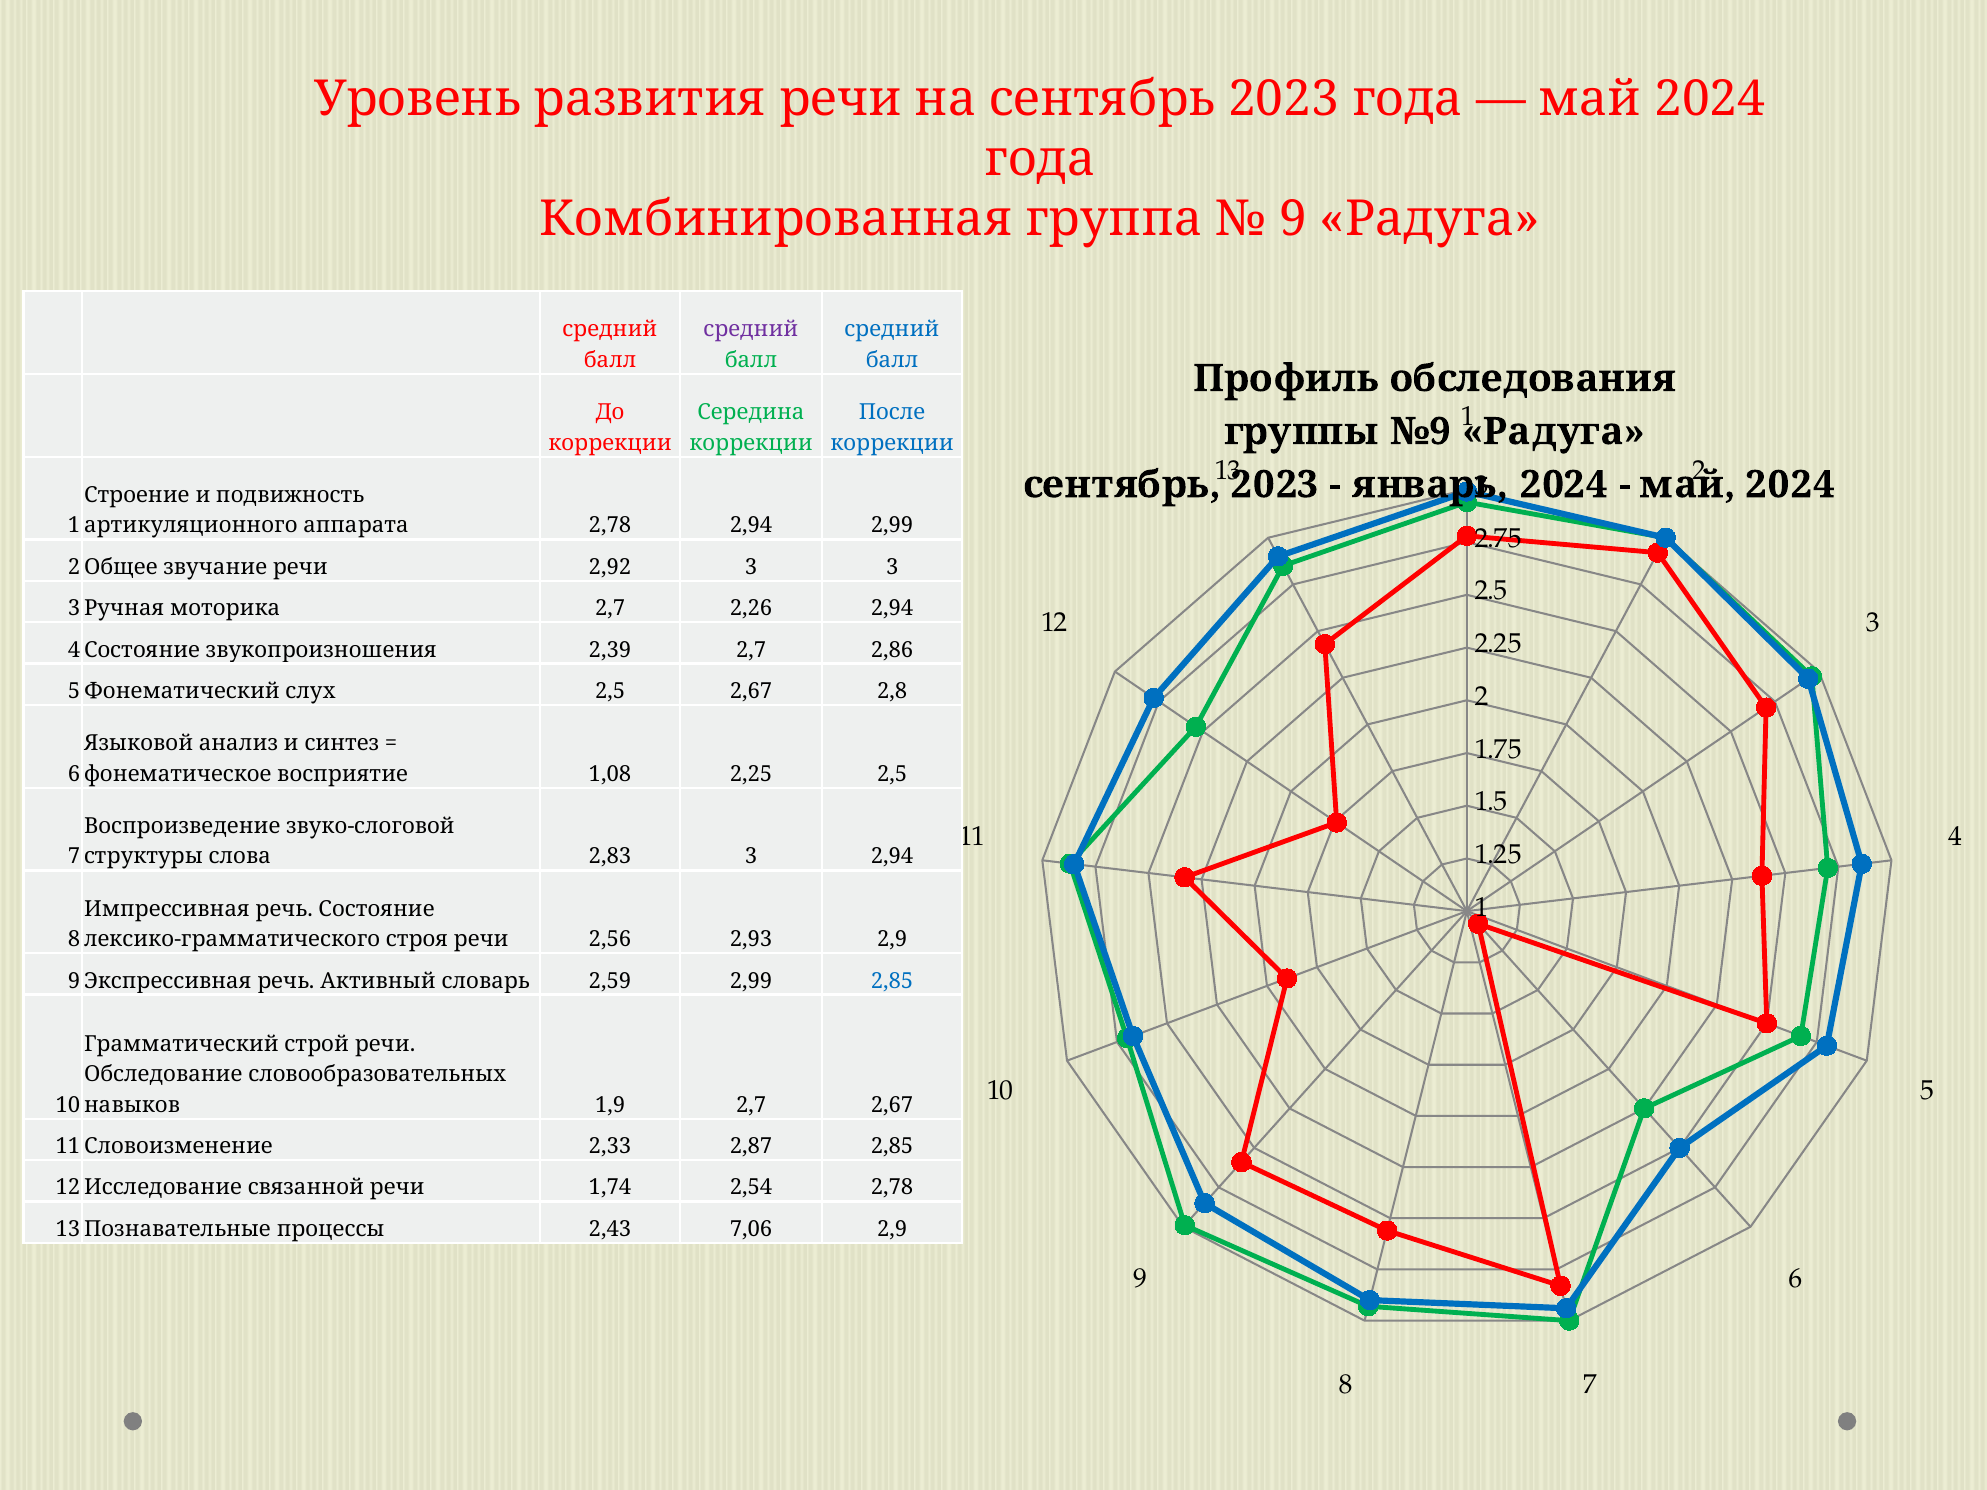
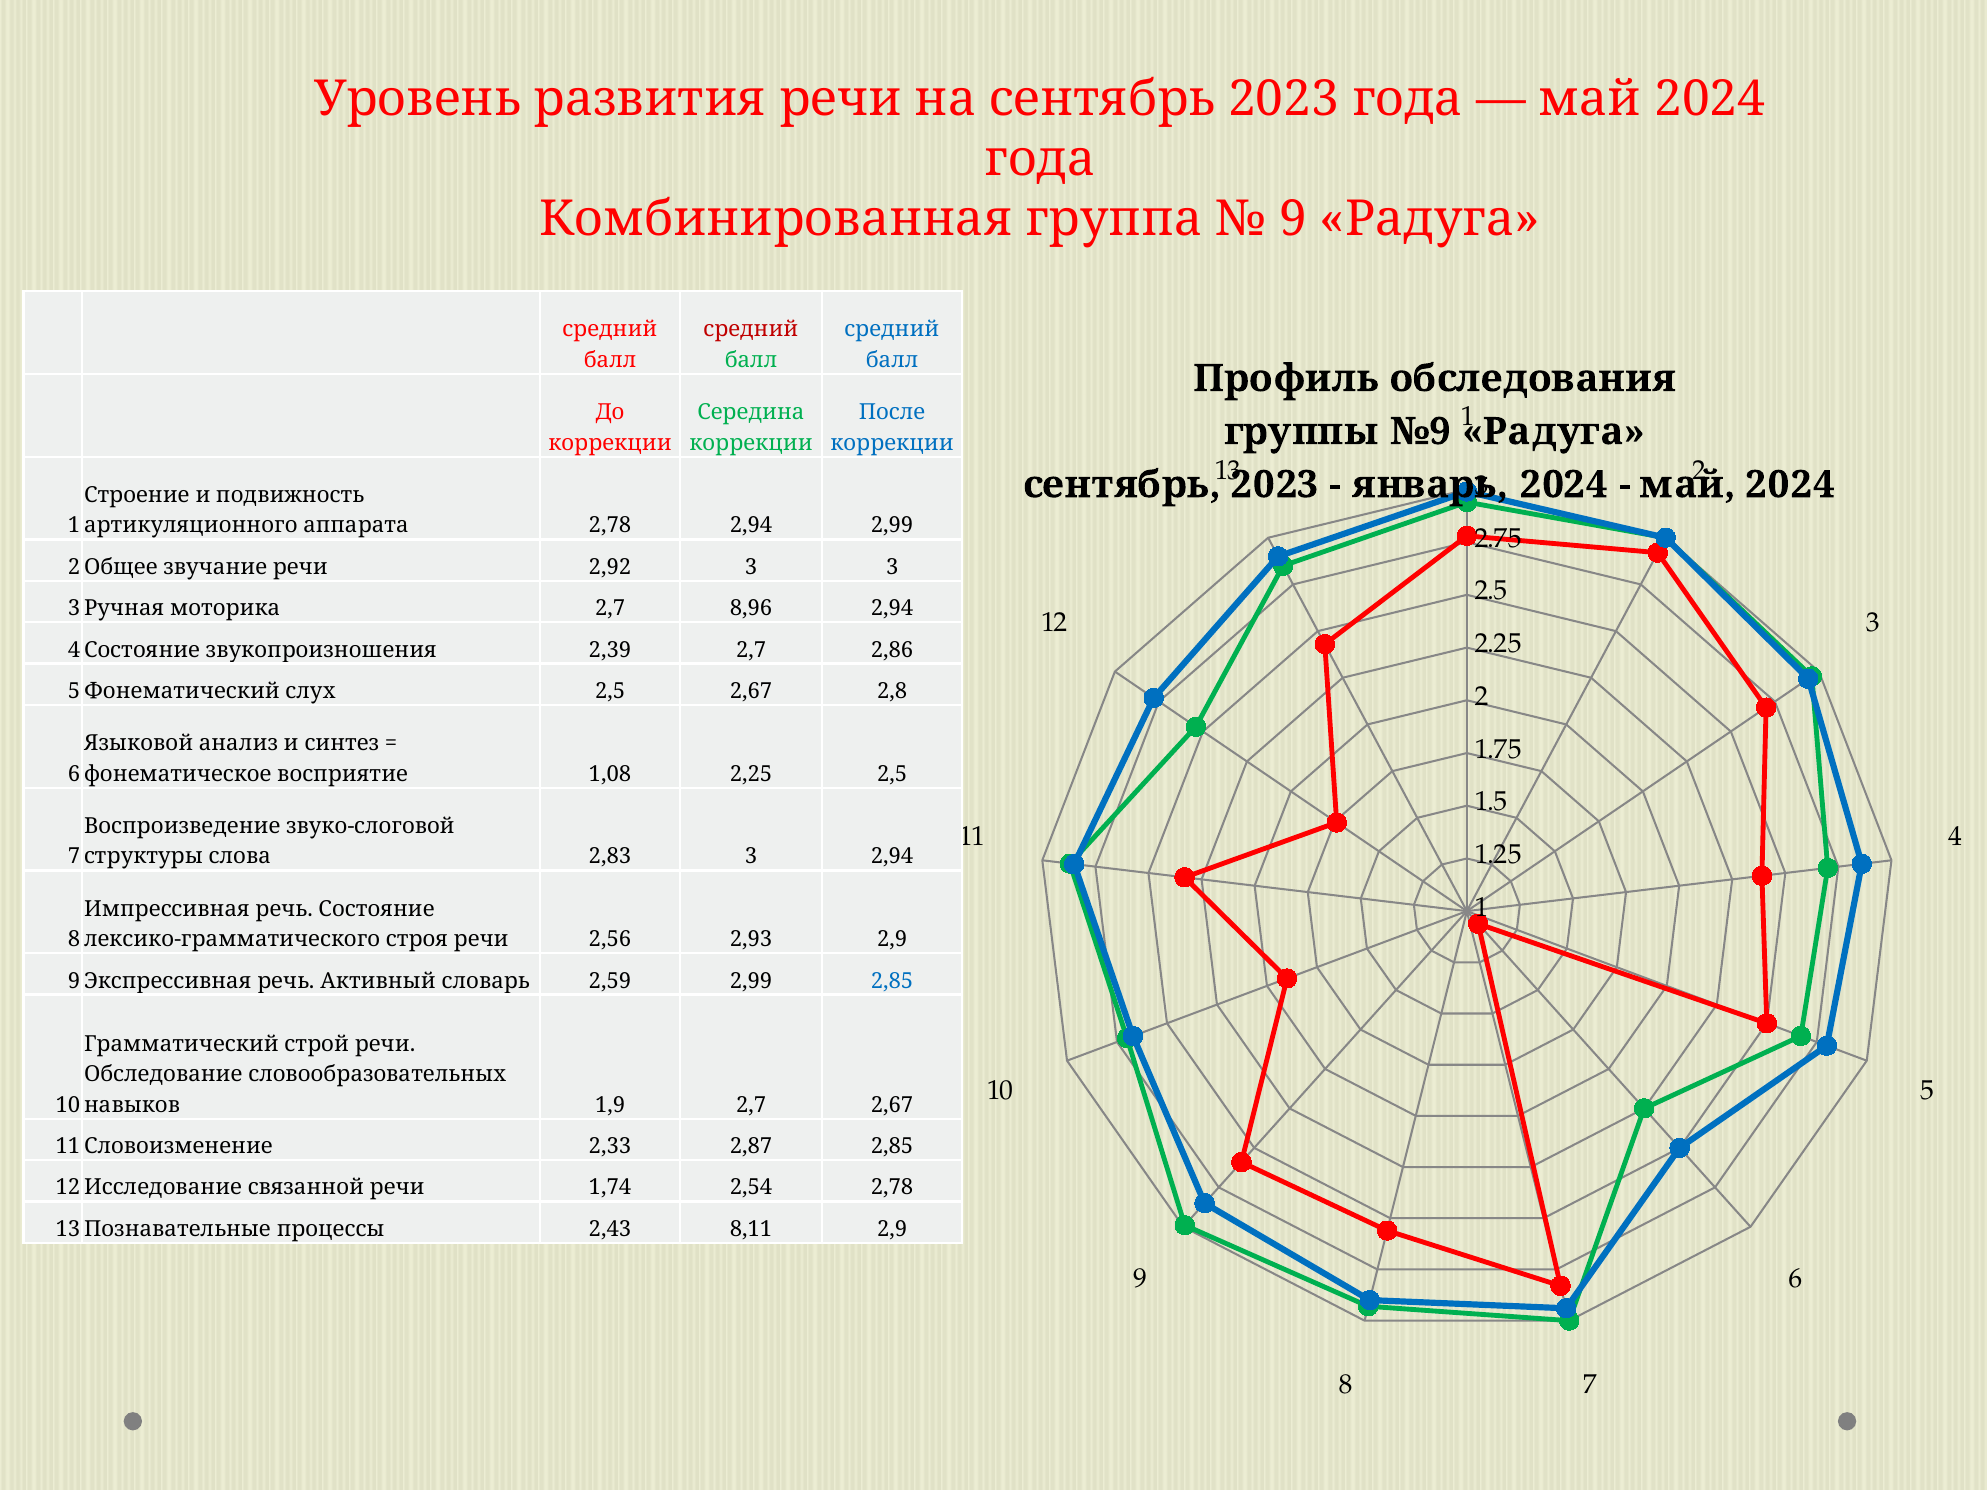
средний colour: purple -> red (751, 330)
2,26: 2,26 -> 8,96 (751, 608)
7,06: 7,06 -> 8,11 (751, 1229)
